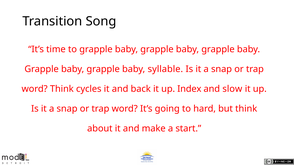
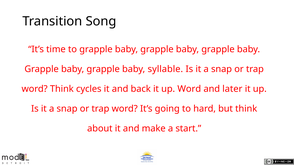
up Index: Index -> Word (189, 89)
slow: slow -> later (232, 89)
